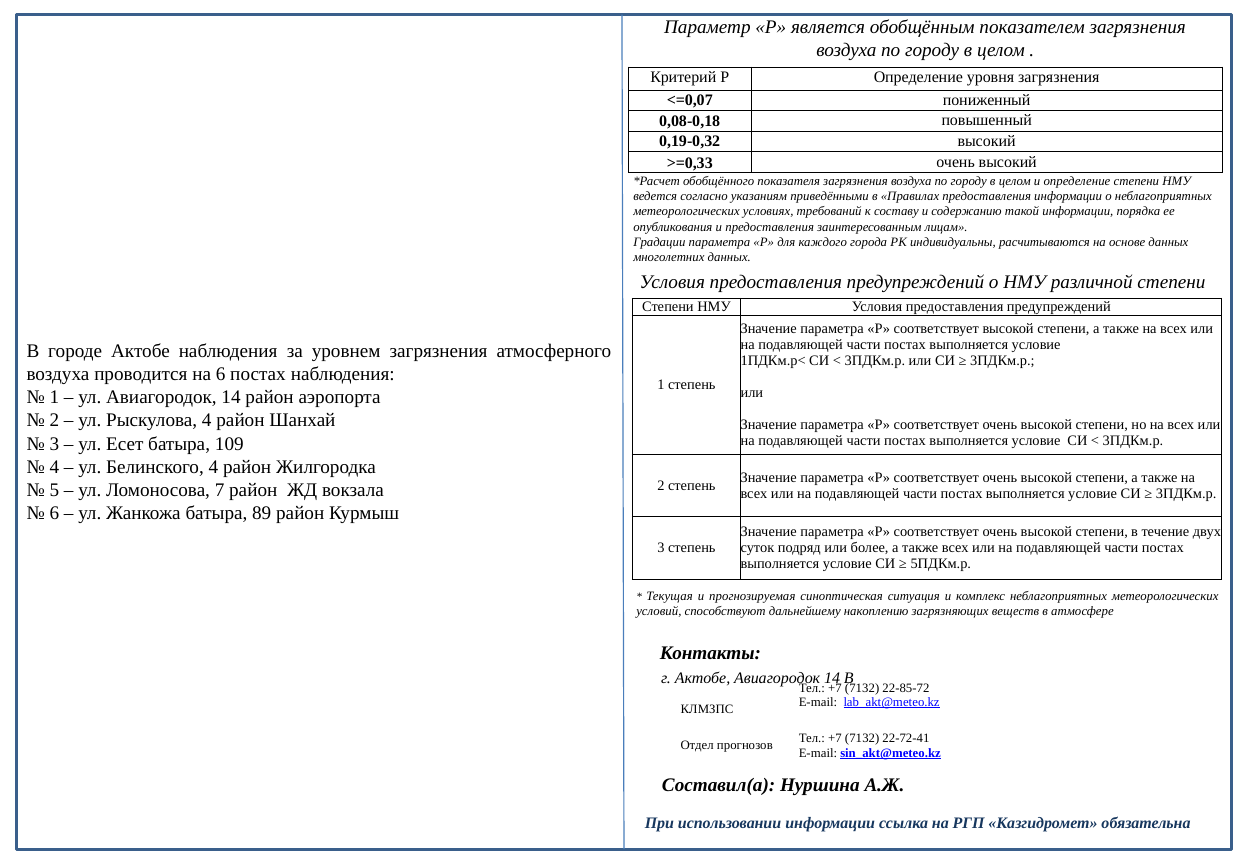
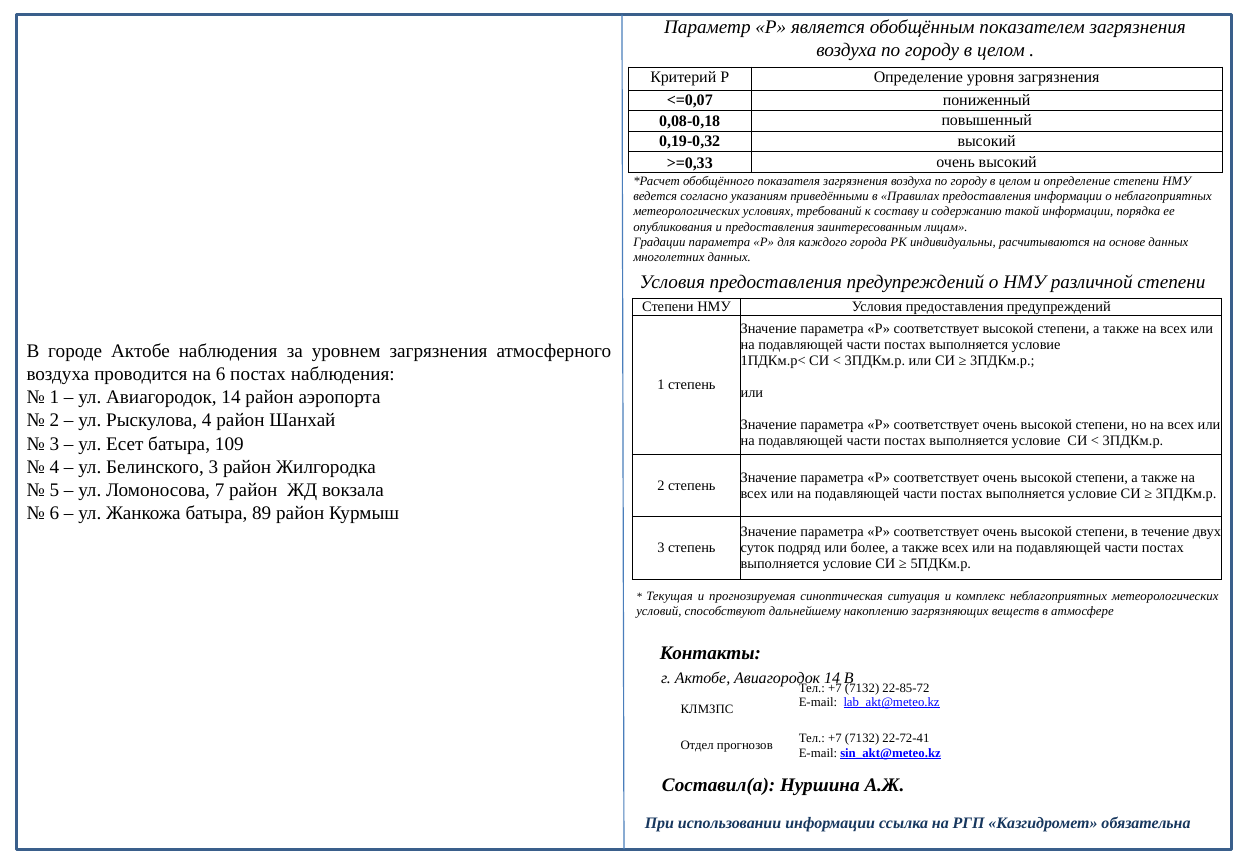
Белинского 4: 4 -> 3 (213, 467)
